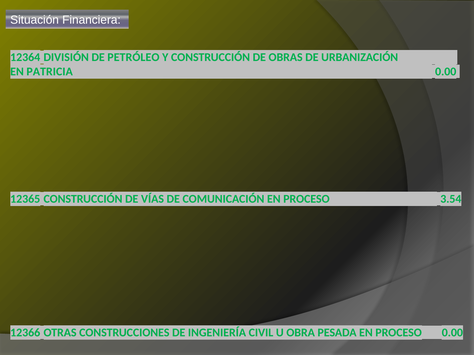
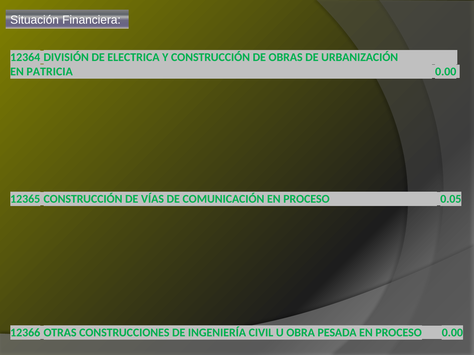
PETRÓLEO: PETRÓLEO -> ELECTRICA (133, 57)
3.54: 3.54 -> 0.05 (451, 199)
